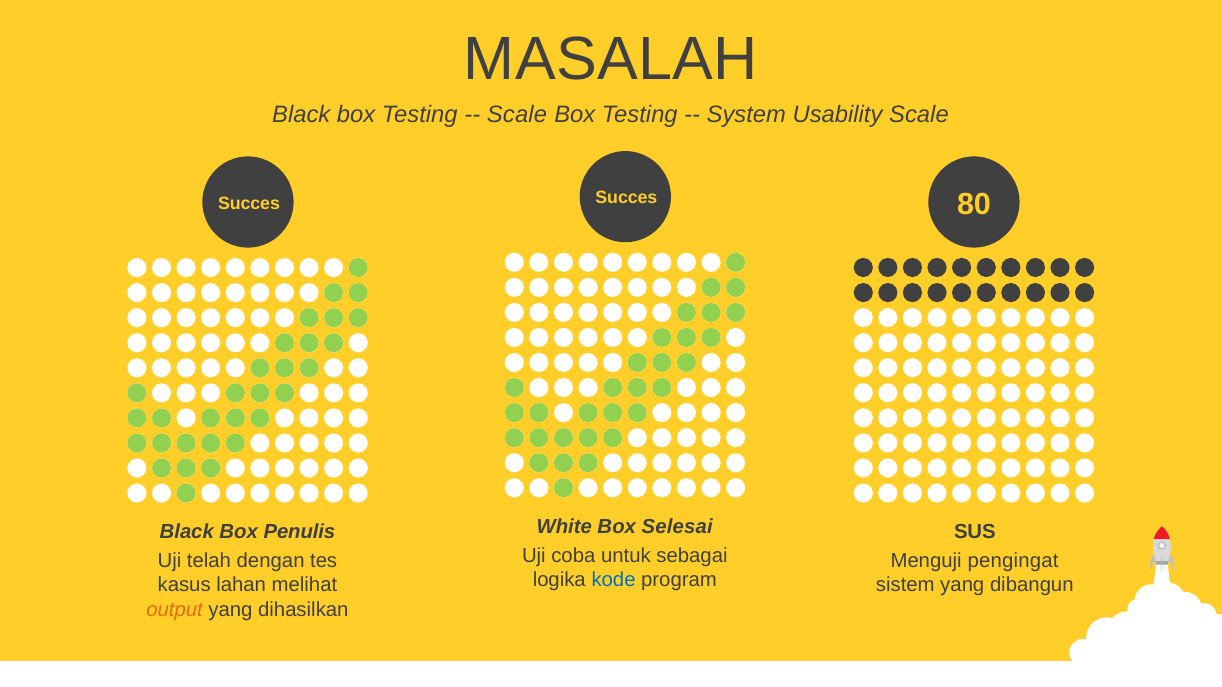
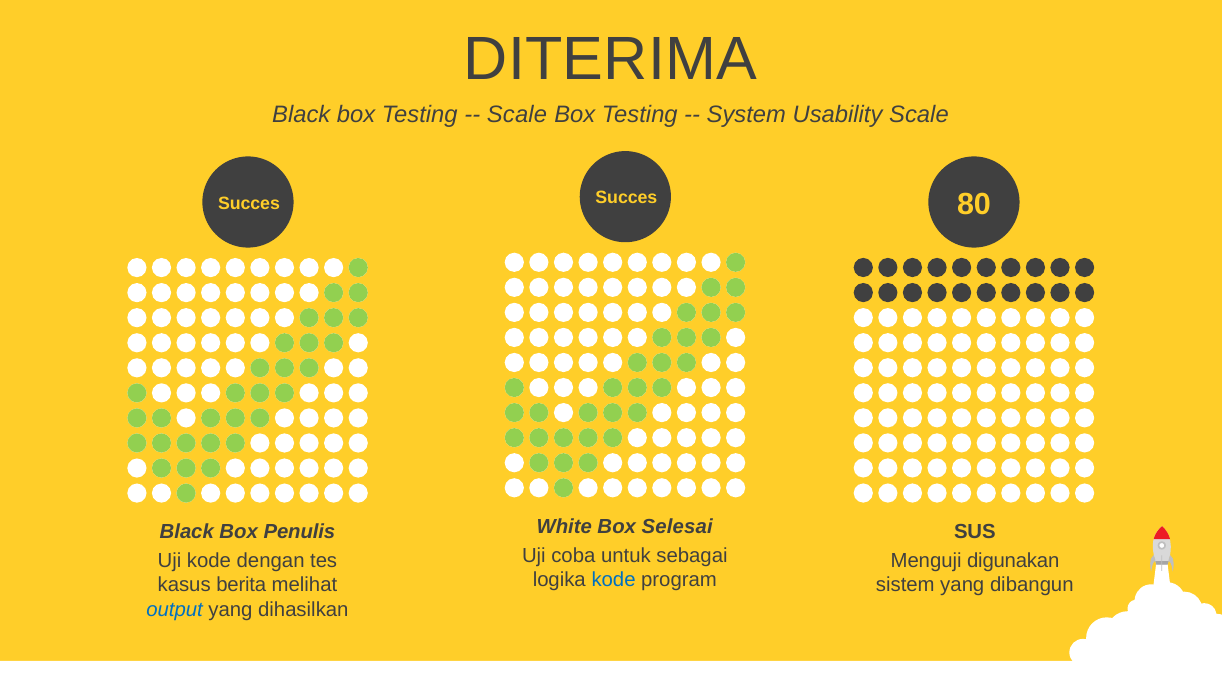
MASALAH: MASALAH -> DITERIMA (611, 59)
Uji telah: telah -> kode (209, 561)
pengingat: pengingat -> digunakan (1013, 561)
lahan: lahan -> berita (241, 586)
output colour: orange -> blue (175, 610)
